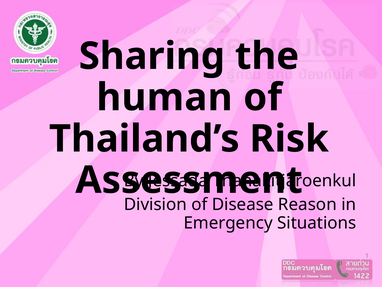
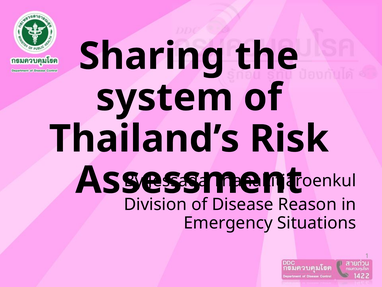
human: human -> system (165, 97)
